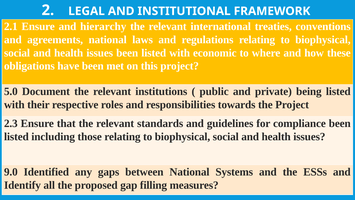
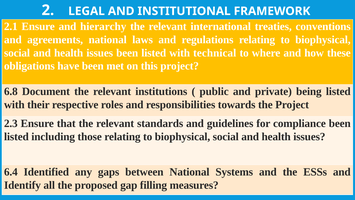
economic: economic -> technical (215, 53)
5.0: 5.0 -> 6.8 (11, 91)
9.0: 9.0 -> 6.4 (11, 172)
